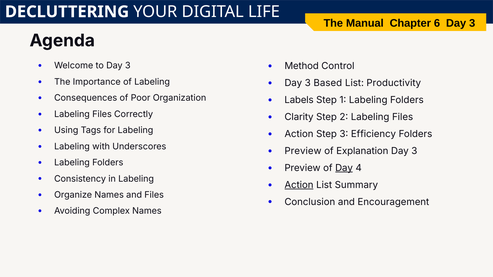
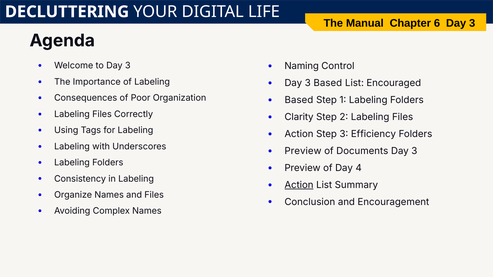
Method: Method -> Naming (302, 66)
Productivity: Productivity -> Encouraged (394, 83)
Labels: Labels -> Based (299, 100)
Explanation: Explanation -> Documents (362, 151)
Day underline: present -> none (344, 168)
